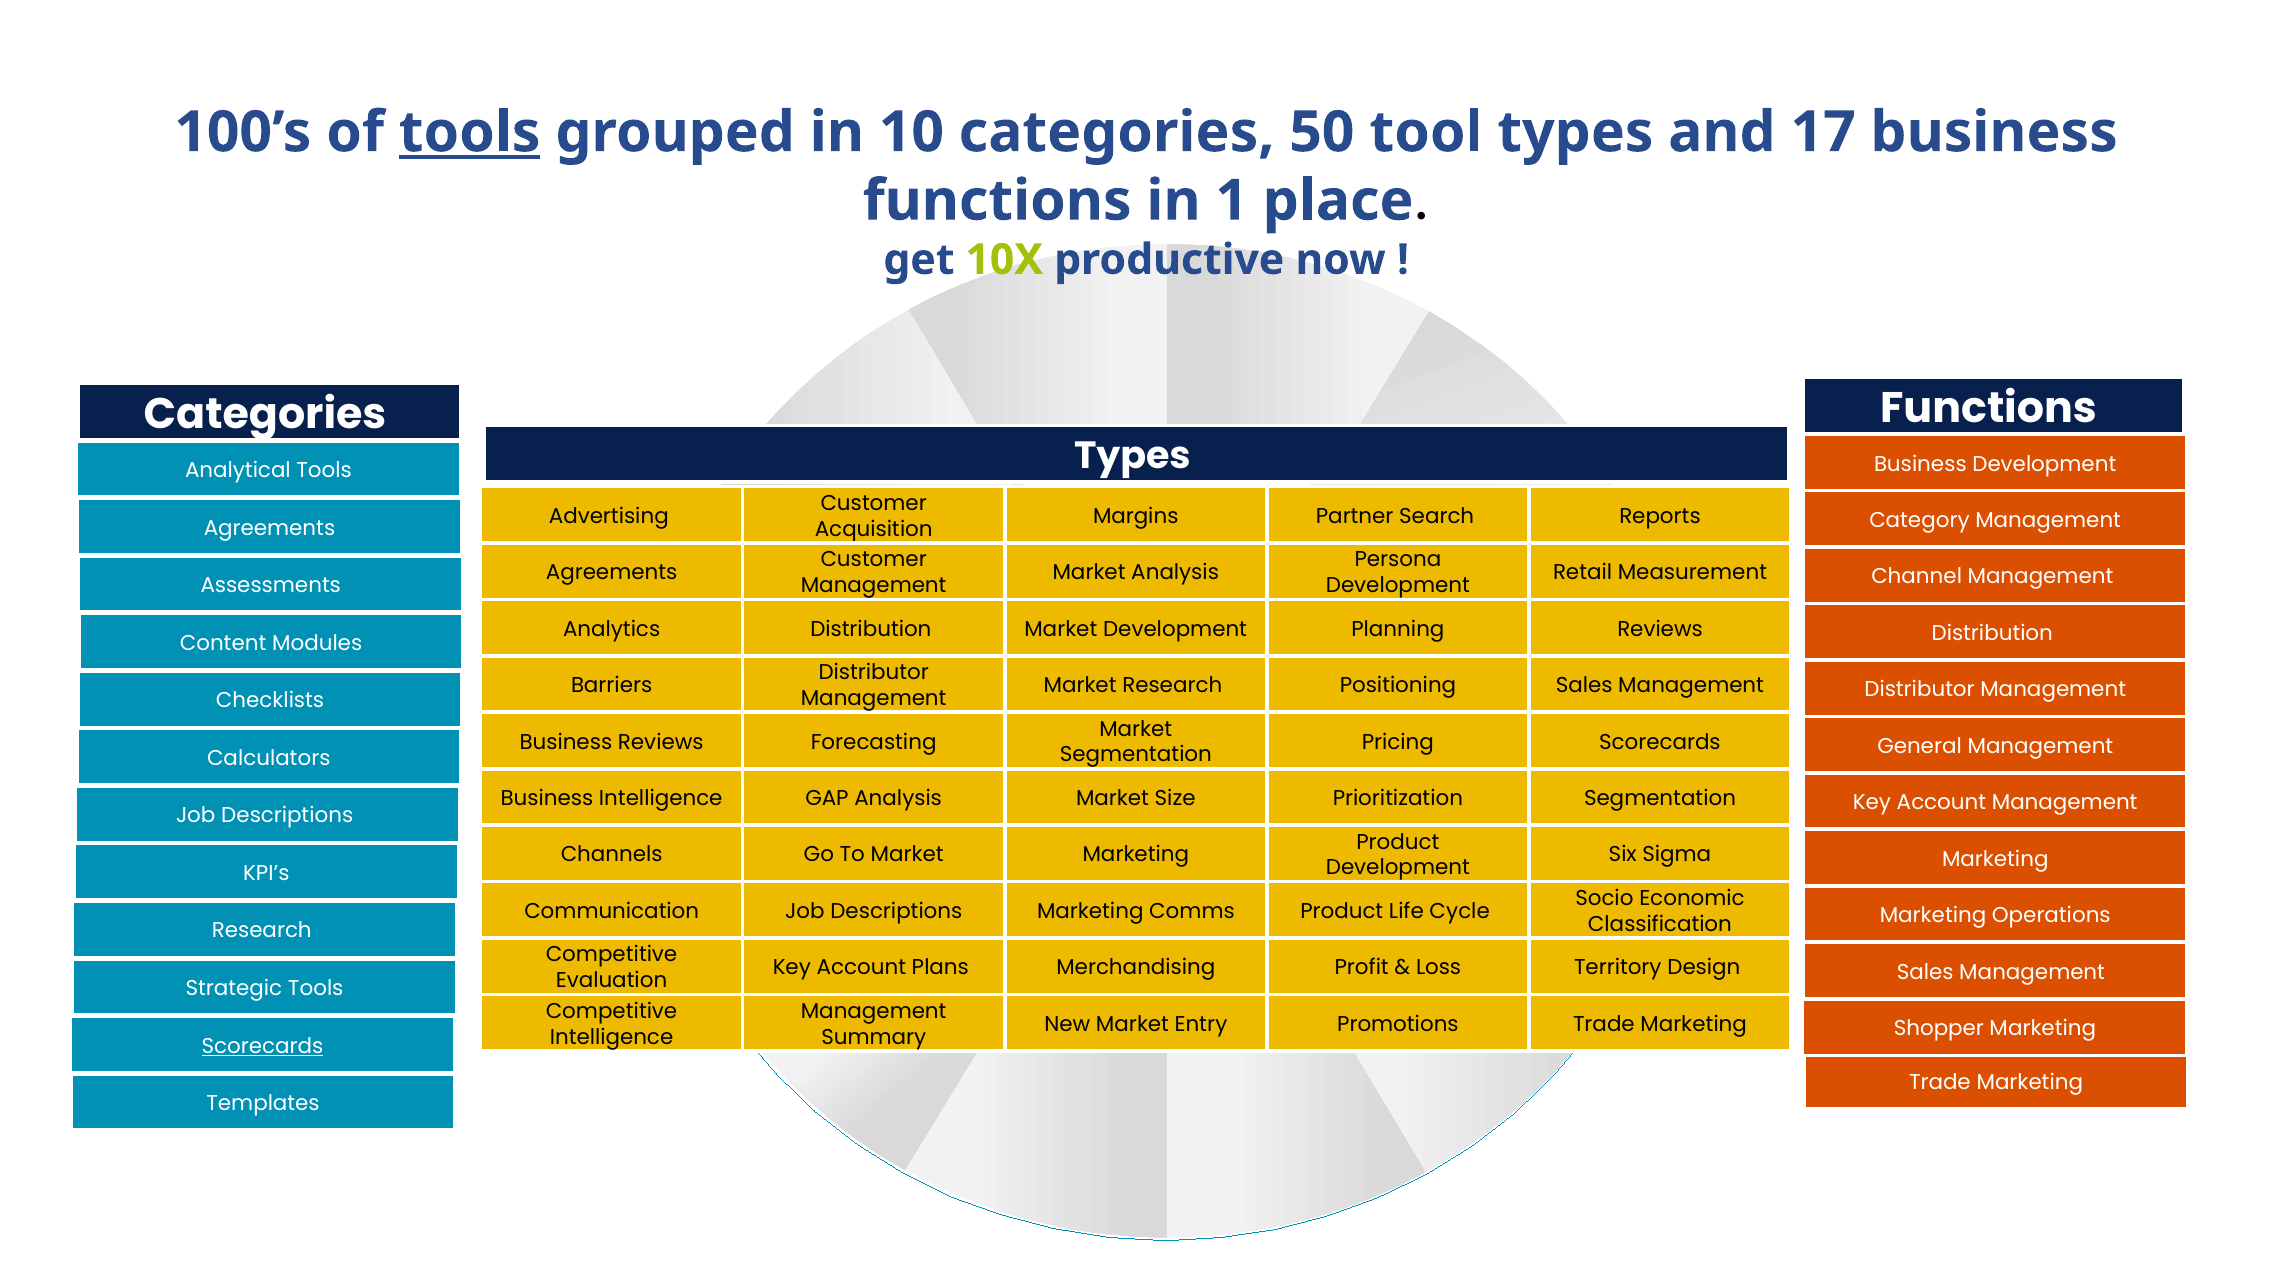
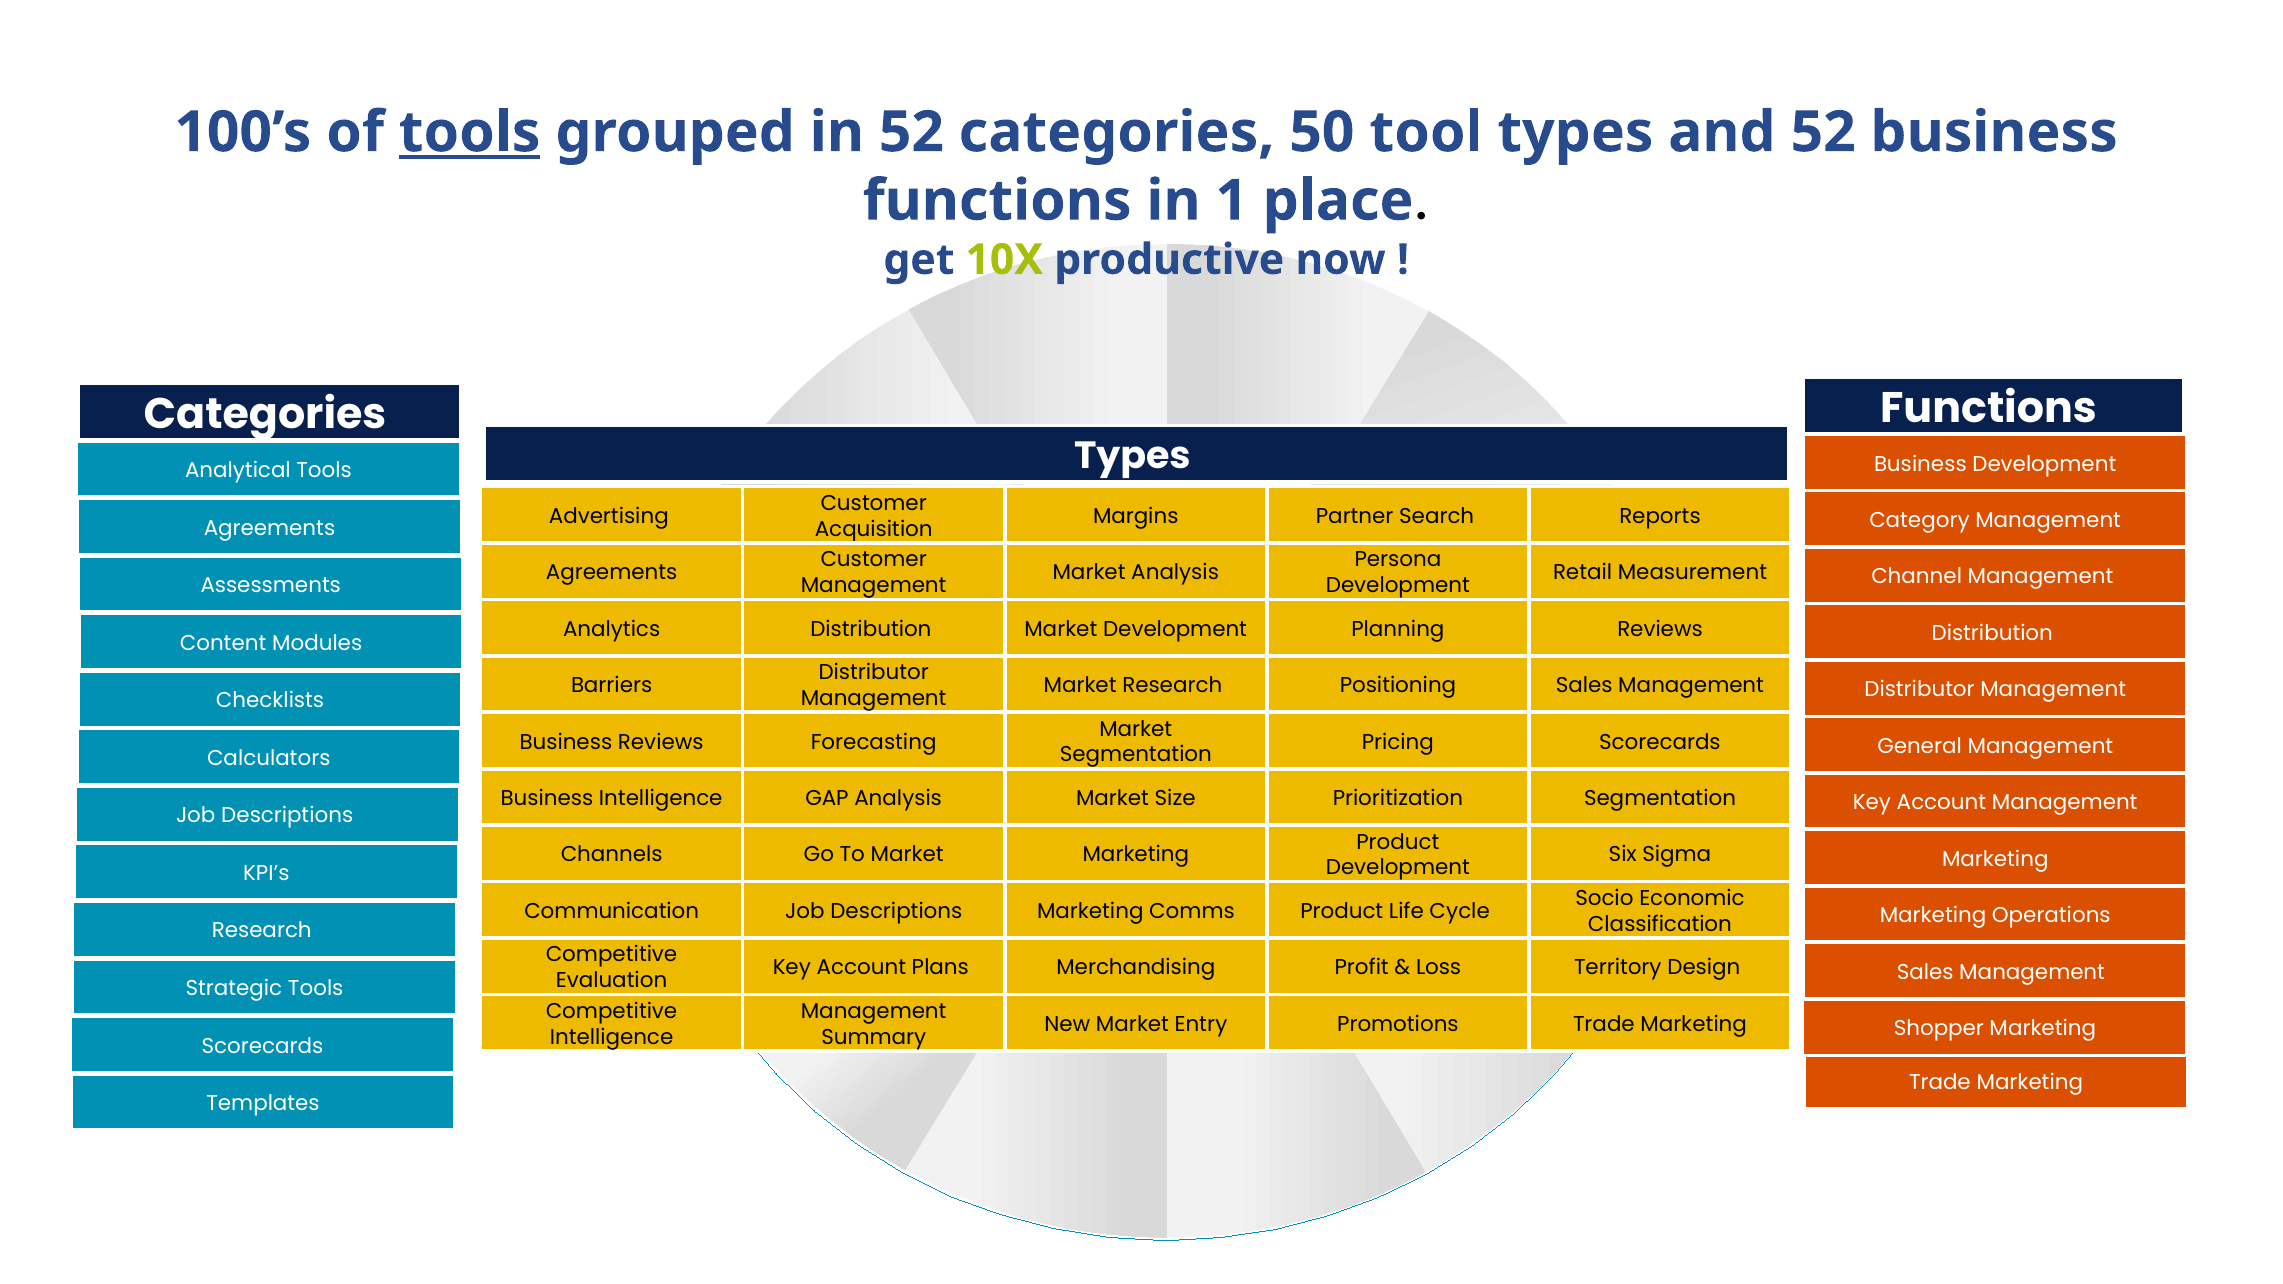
in 10: 10 -> 52 (911, 132)
and 17: 17 -> 52 (1823, 132)
Scorecards underline: present -> none (262, 1046)
